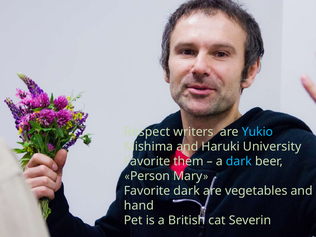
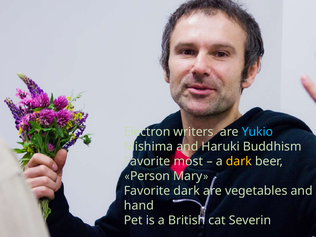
Respect: Respect -> Electron (147, 132)
University: University -> Buddhism (272, 147)
them: them -> most (188, 161)
dark colour: light blue -> yellow (239, 161)
